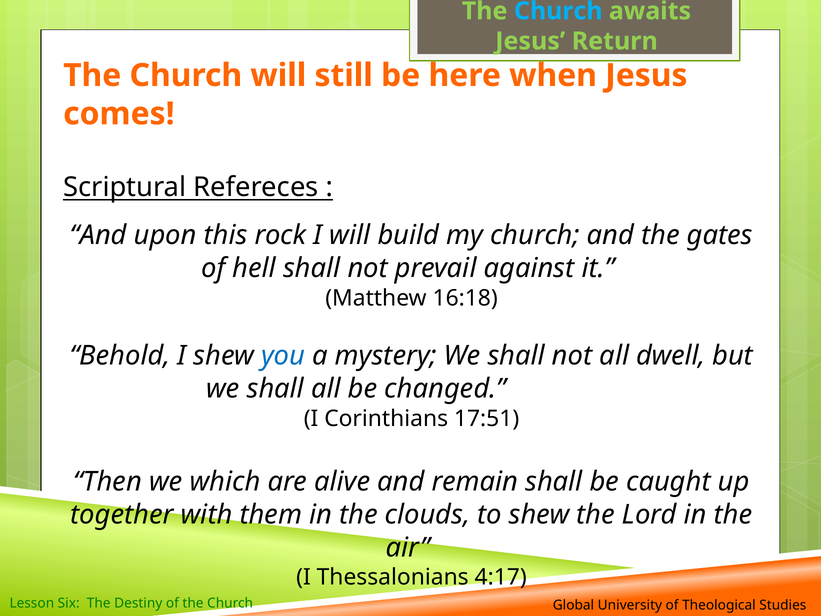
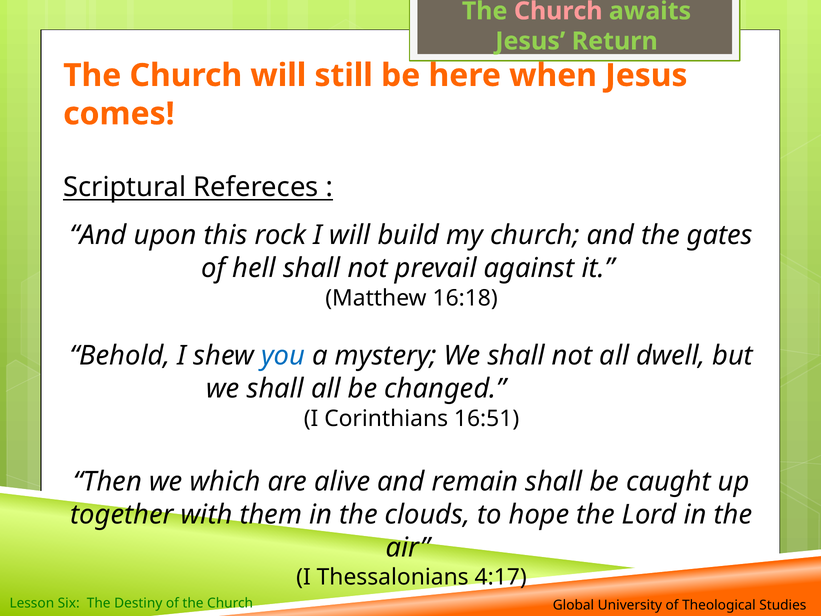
Church colour: light blue -> pink (558, 11)
17:51: 17:51 -> 16:51 (487, 418)
to shew: shew -> hope (539, 514)
